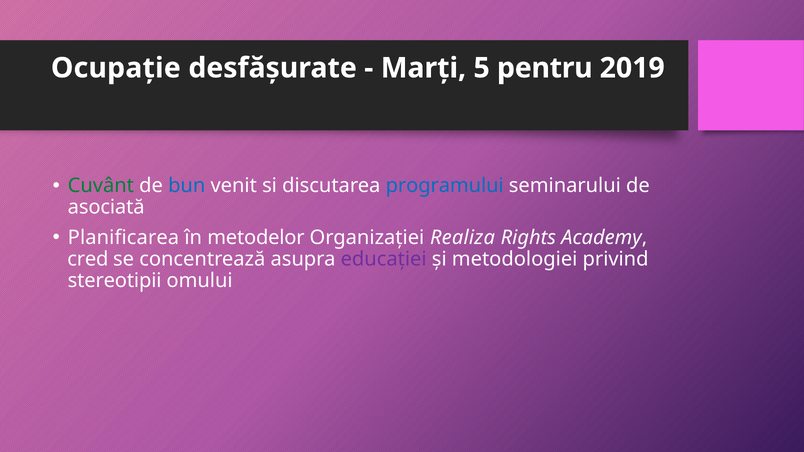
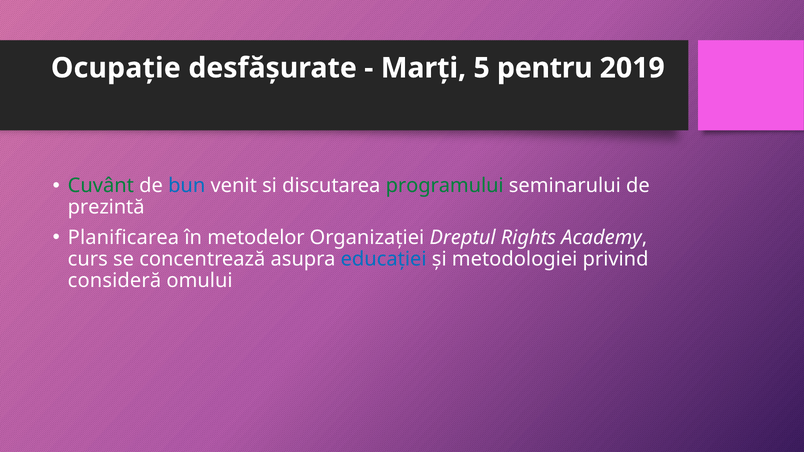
programului colour: blue -> green (445, 186)
asociată: asociată -> prezintă (106, 207)
Realiza: Realiza -> Dreptul (463, 238)
cred: cred -> curs (88, 259)
educației colour: purple -> blue (384, 259)
stereotipii: stereotipii -> consideră (114, 281)
